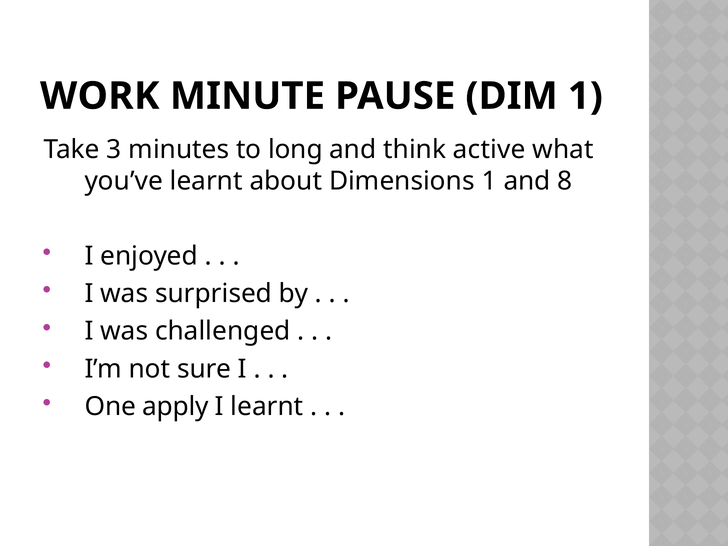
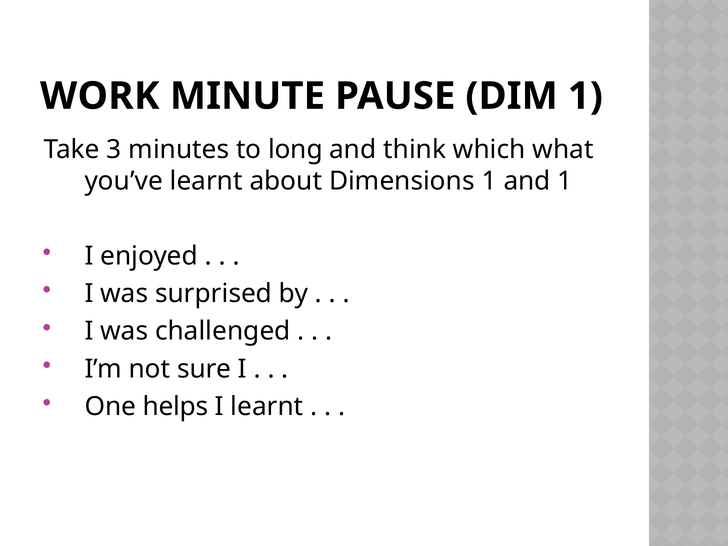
active: active -> which (489, 149)
and 8: 8 -> 1 (565, 181)
apply: apply -> helps (176, 406)
